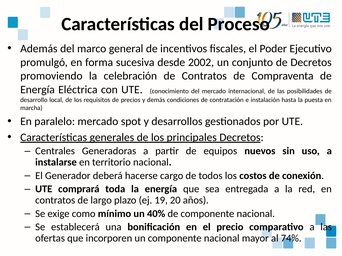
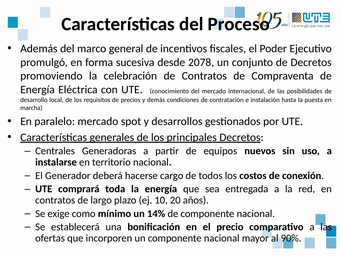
2002: 2002 -> 2078 (201, 62)
19: 19 -> 10 (161, 201)
40%: 40% -> 14% (156, 214)
74%: 74% -> 90% (291, 239)
